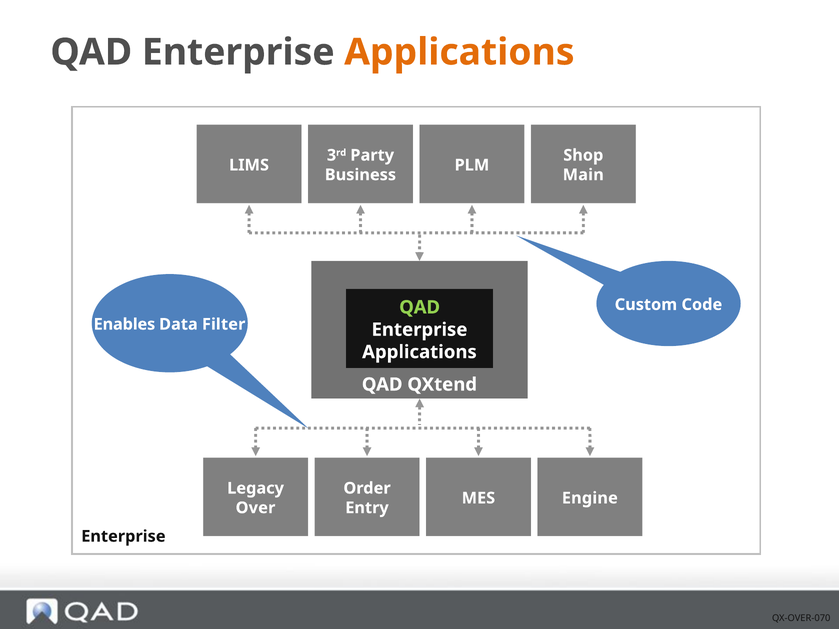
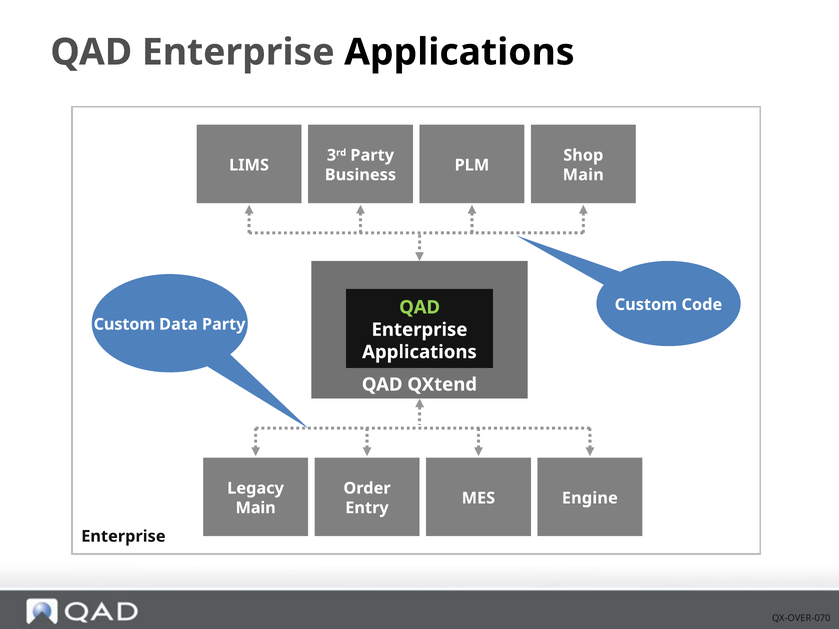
Applications colour: orange -> black (459, 52)
Enables: Enables -> Custom (124, 324)
Data Filter: Filter -> Party (224, 324)
Over: Over -> Main (256, 508)
